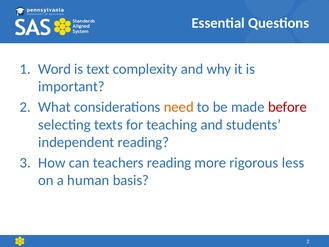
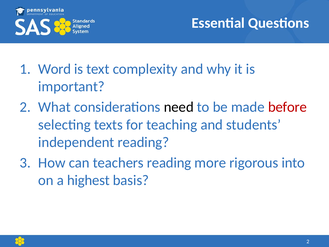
need colour: orange -> black (179, 107)
less: less -> into (293, 163)
human: human -> highest (88, 180)
